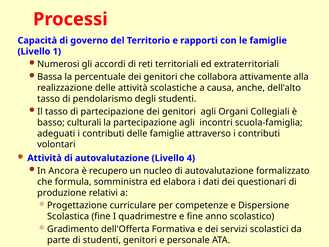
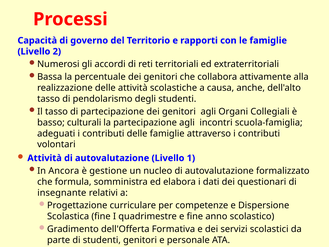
1: 1 -> 2 (57, 51)
4: 4 -> 1 (191, 158)
recupero: recupero -> gestione (108, 171)
produzione: produzione -> insegnante (62, 193)
